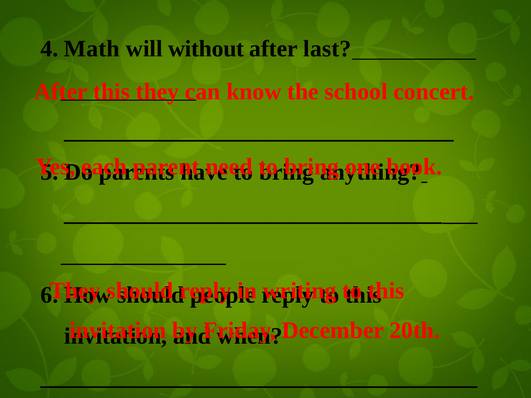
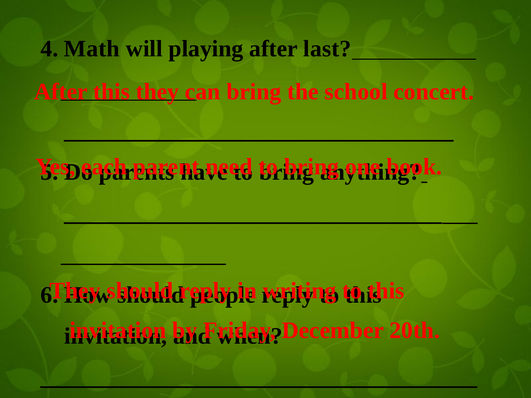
without: without -> playing (206, 49)
can know: know -> bring (254, 92)
